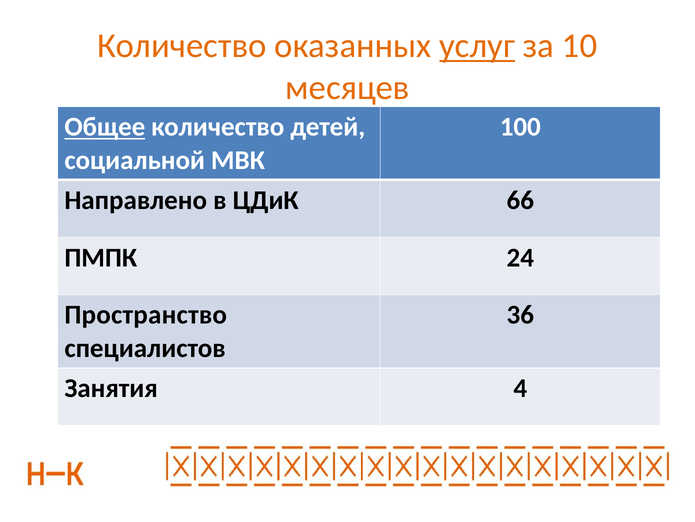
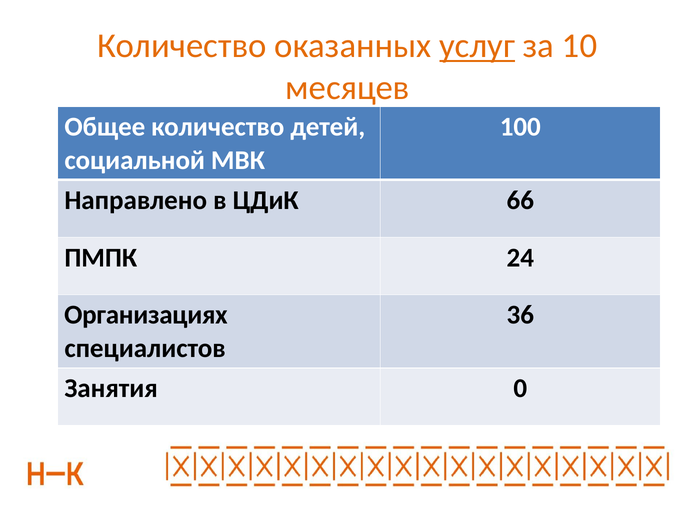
Общее underline: present -> none (105, 127)
Пространство: Пространство -> Организациях (146, 315)
4: 4 -> 0 (520, 388)
